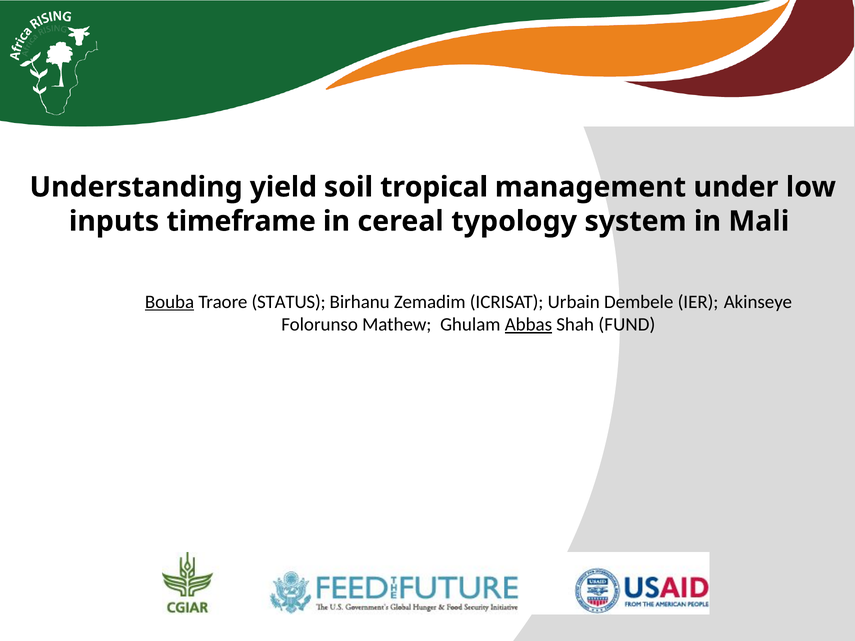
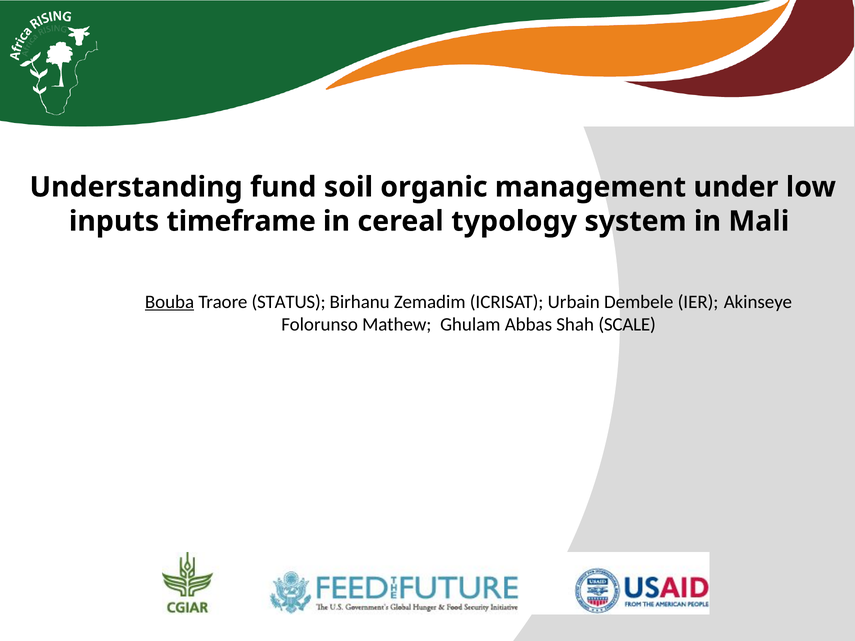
yield: yield -> fund (283, 187)
tropical: tropical -> organic (434, 187)
Abbas underline: present -> none (528, 325)
FUND: FUND -> SCALE (627, 325)
